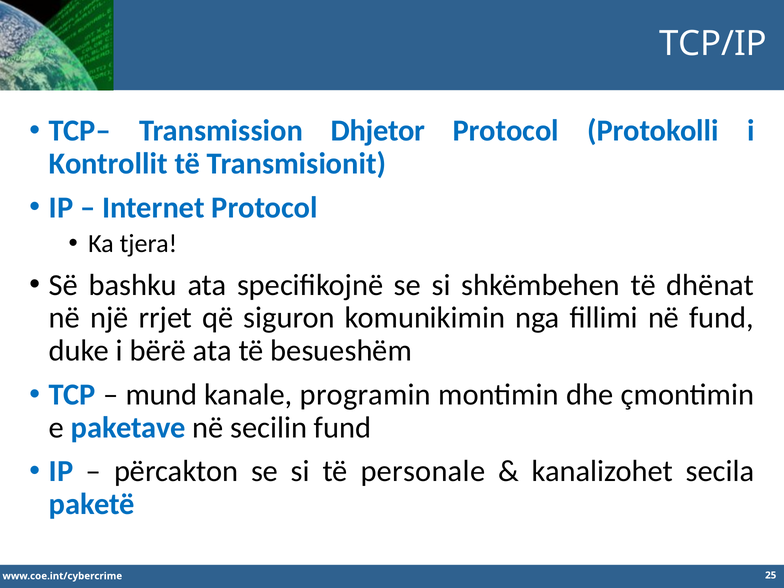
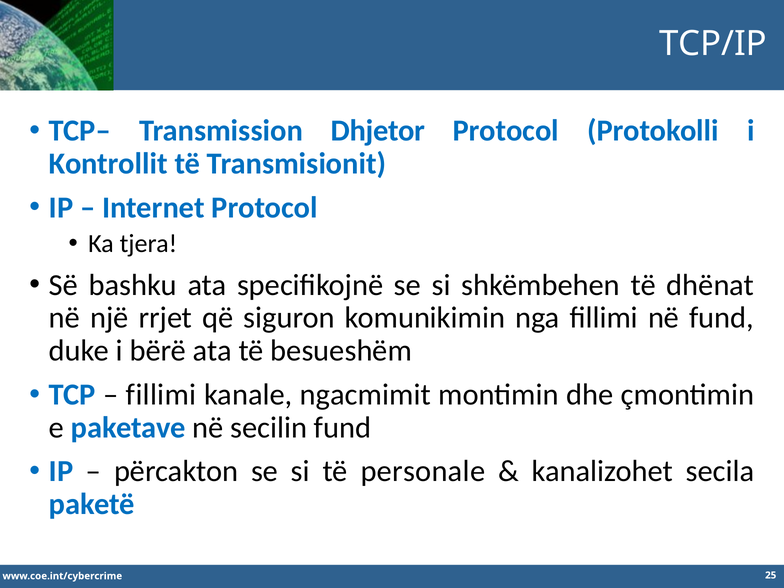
mund: mund -> fillimi (161, 395)
programin: programin -> ngacmimit (365, 395)
